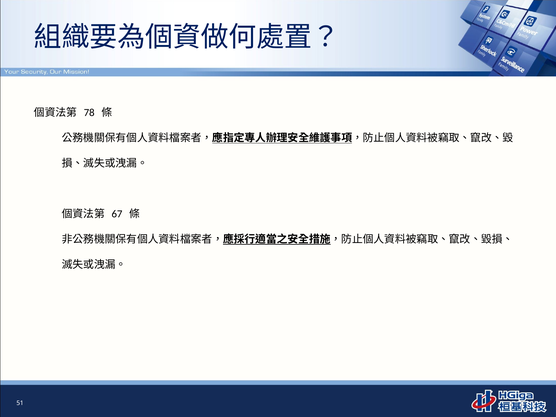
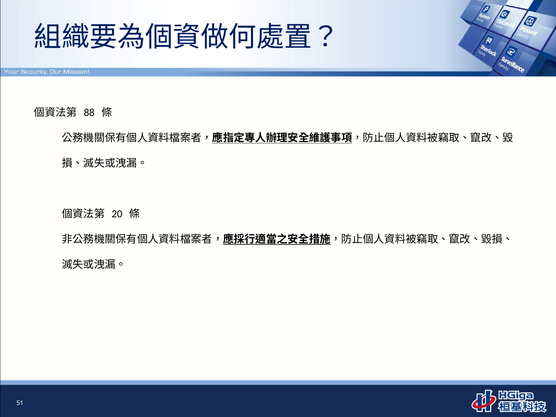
78: 78 -> 88 (89, 113)
67: 67 -> 20 (117, 214)
